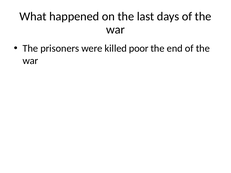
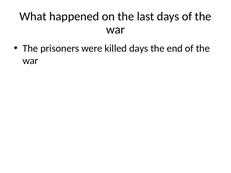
killed poor: poor -> days (139, 48)
